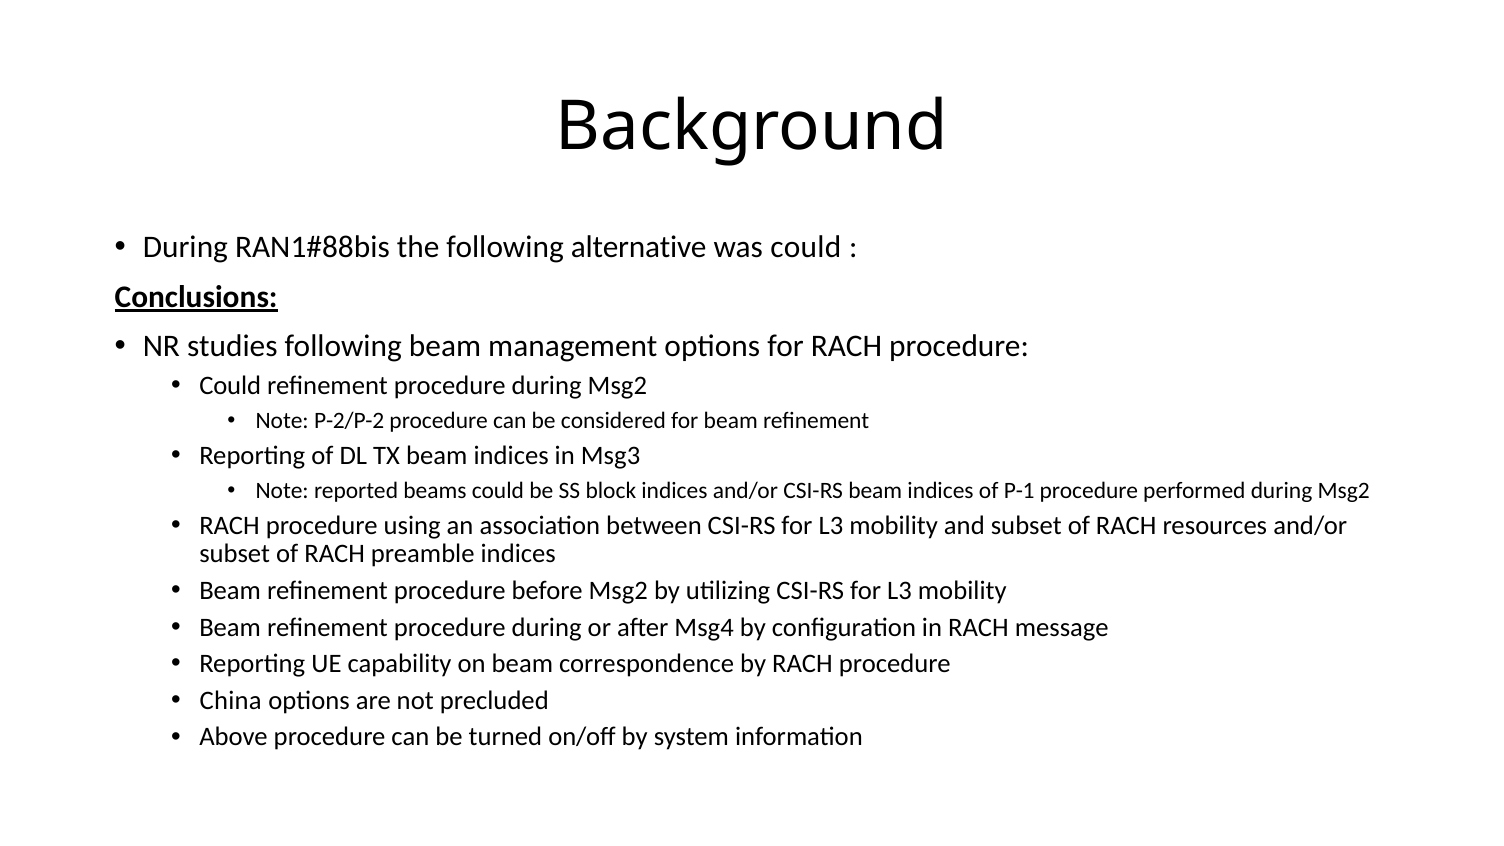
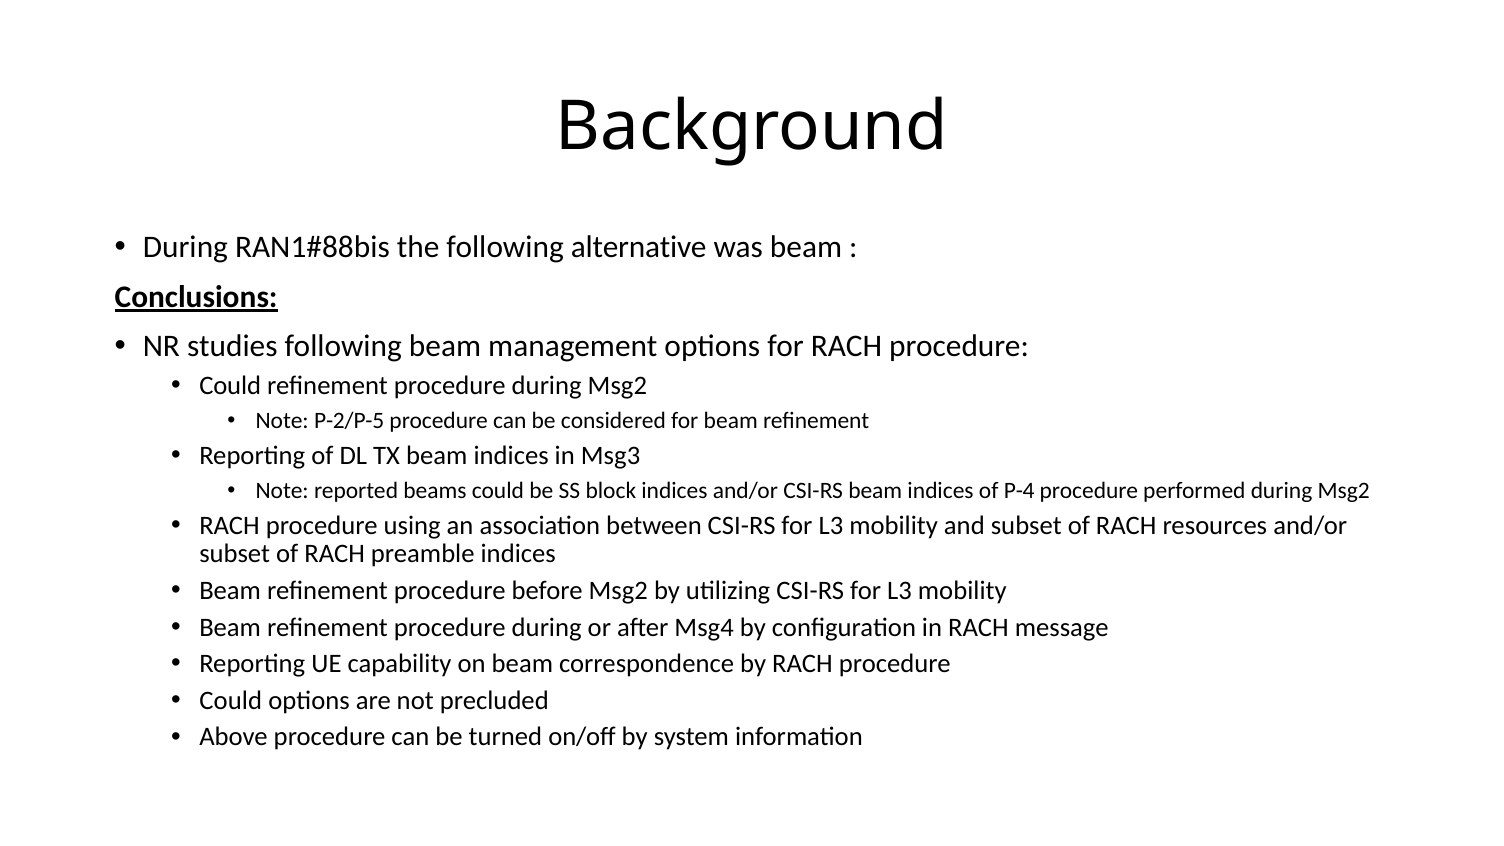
was could: could -> beam (806, 248)
P-2/P-2: P-2/P-2 -> P-2/P-5 (349, 421)
P-1: P-1 -> P-4 (1019, 490)
China: China -> Could (231, 701)
